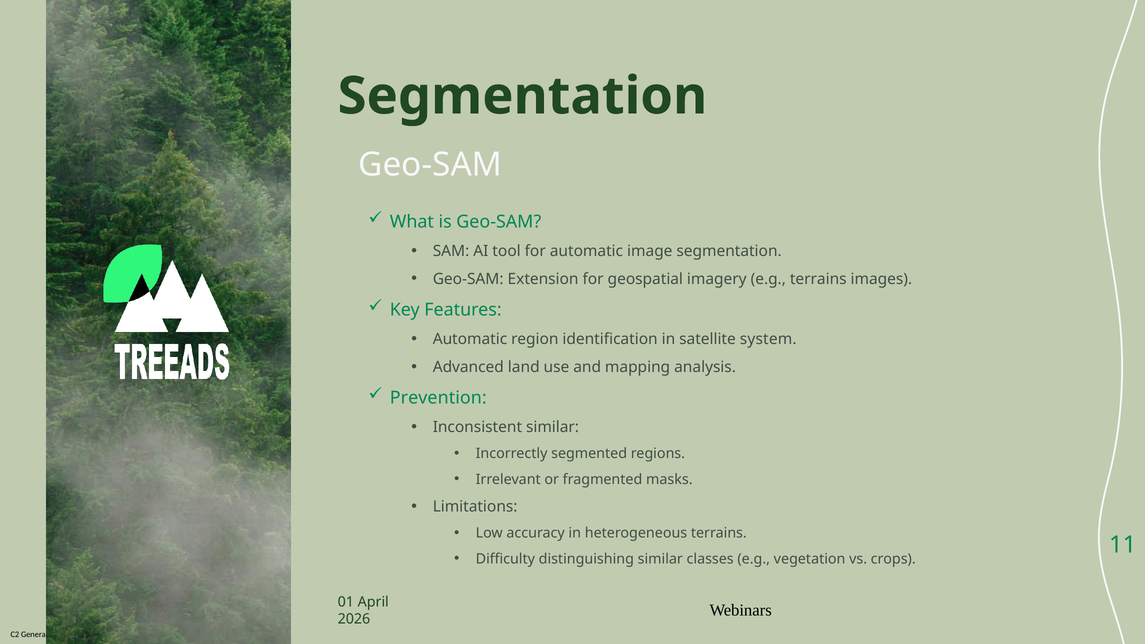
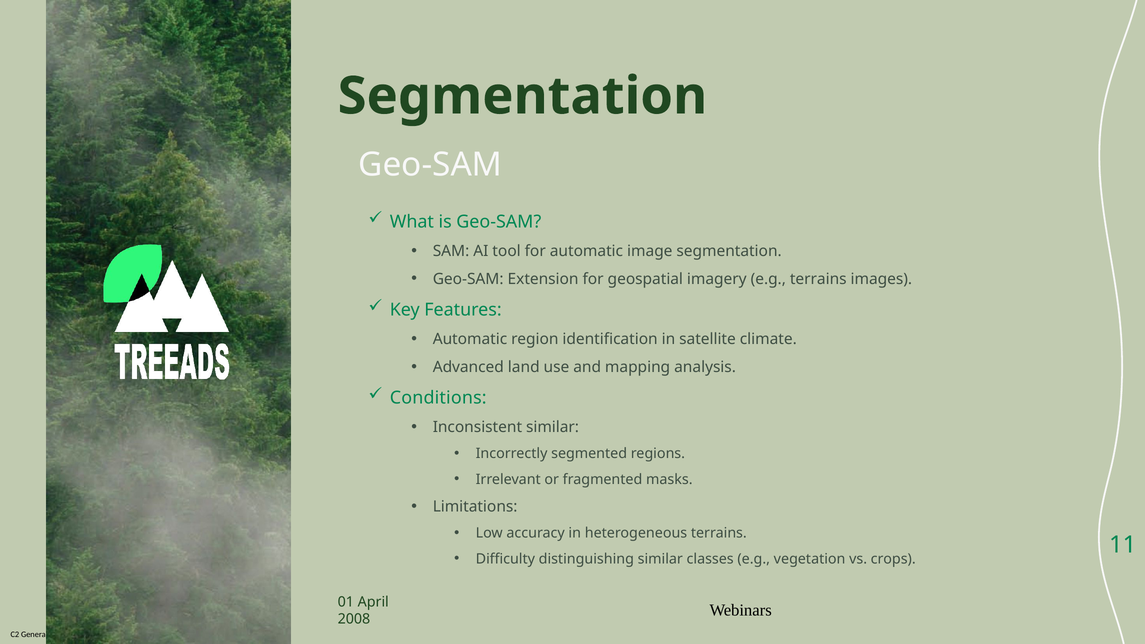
system: system -> climate (768, 339)
Prevention: Prevention -> Conditions (438, 398)
2026: 2026 -> 2008 (354, 619)
